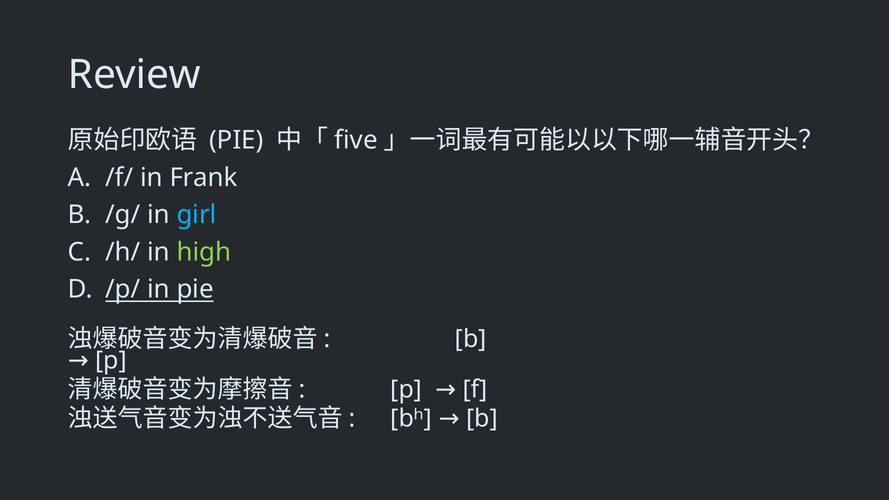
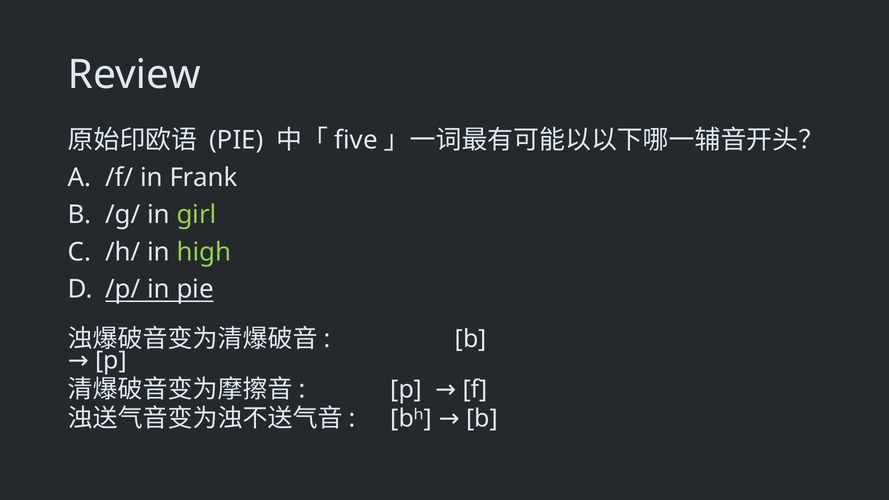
girl colour: light blue -> light green (197, 215)
